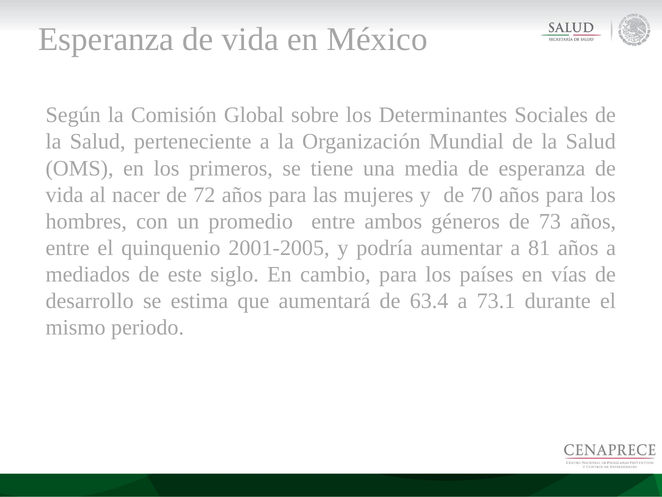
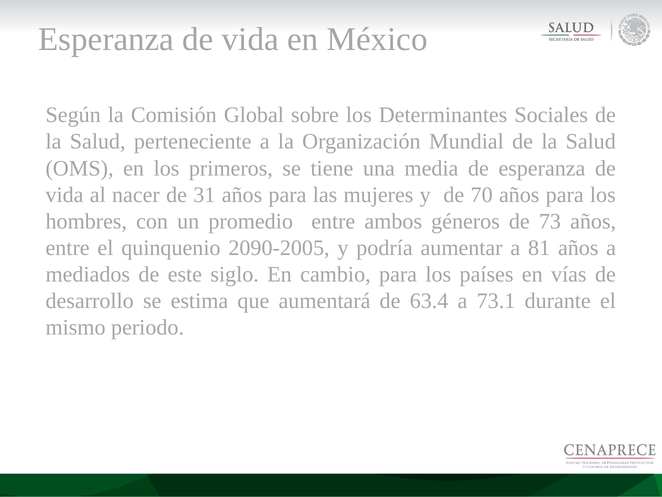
72: 72 -> 31 (204, 195)
2001-2005: 2001-2005 -> 2090-2005 (279, 247)
